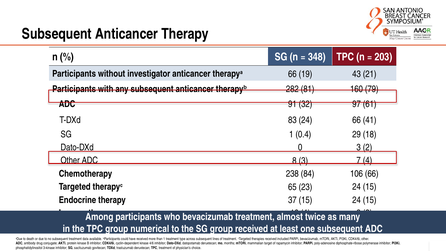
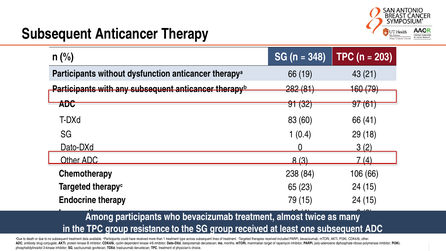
investigator: investigator -> dysfunction (149, 74)
83 24: 24 -> 60 (305, 120)
therapy 37: 37 -> 79 (292, 200)
numerical: numerical -> resistance (150, 229)
